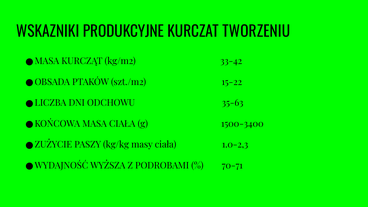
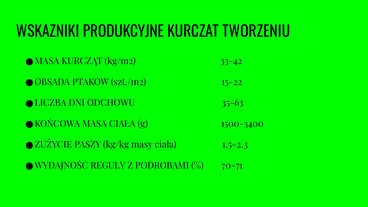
1.0-2,3: 1.0-2,3 -> 1.5-2,3 (235, 145)
WYŻSZA: WYŻSZA -> REGUŁY (108, 165)
